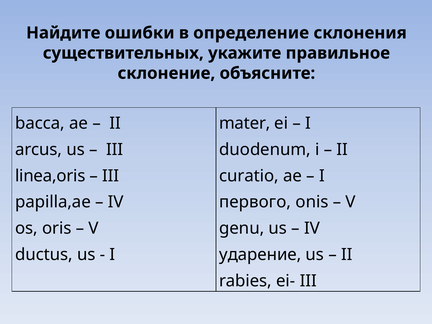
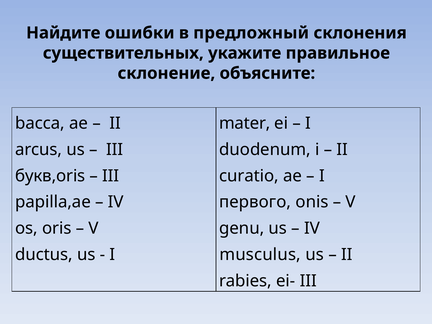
определение: определение -> предложный (251, 33)
linea,oris: linea,oris -> букв,oris (50, 176)
ударение: ударение -> musculus (260, 255)
